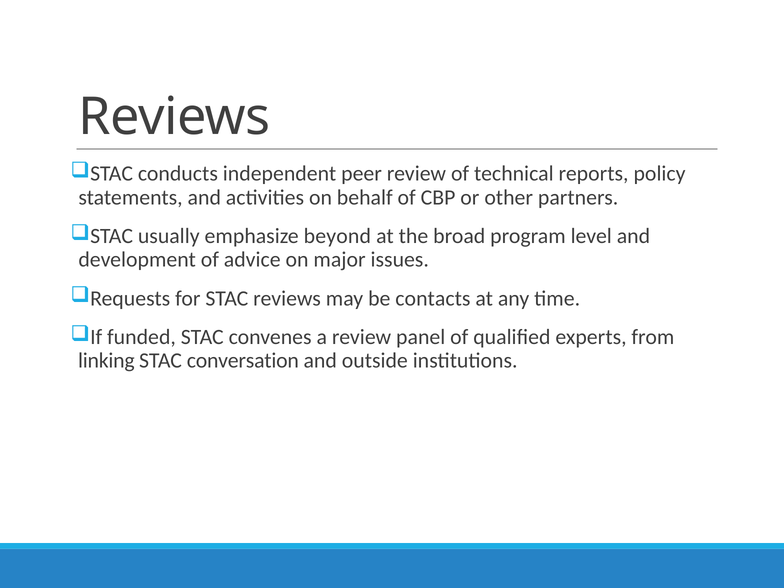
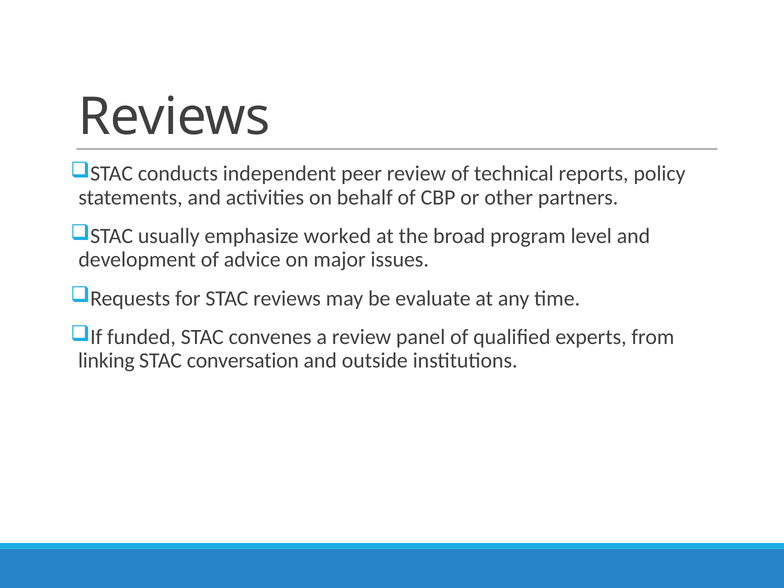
beyond: beyond -> worked (337, 236)
contacts: contacts -> evaluate (433, 298)
